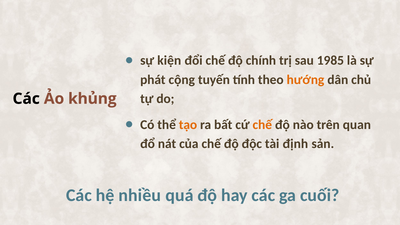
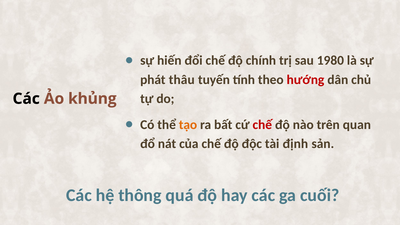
kiện: kiện -> hiến (169, 60)
1985: 1985 -> 1980 (330, 60)
cộng: cộng -> thâu (182, 80)
hướng colour: orange -> red (305, 80)
chế colour: orange -> red (262, 125)
nhiều: nhiều -> thông (140, 195)
